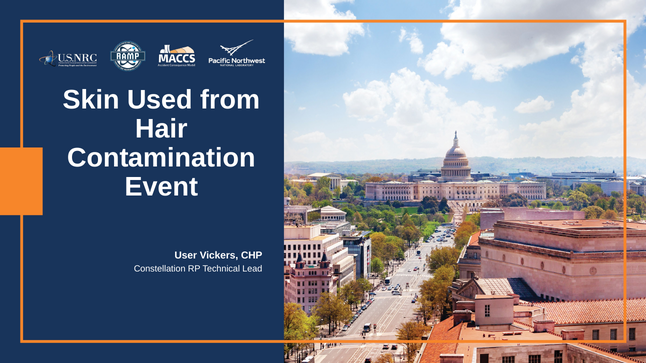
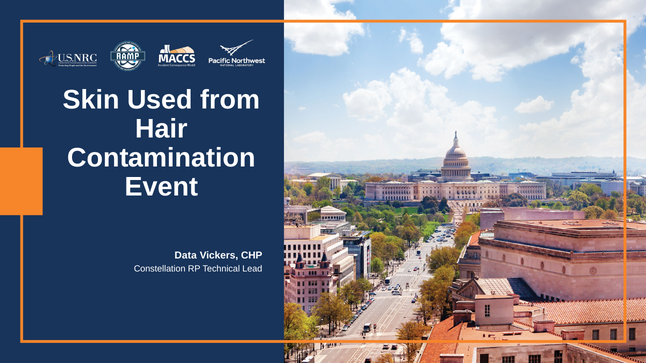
User: User -> Data (186, 256)
